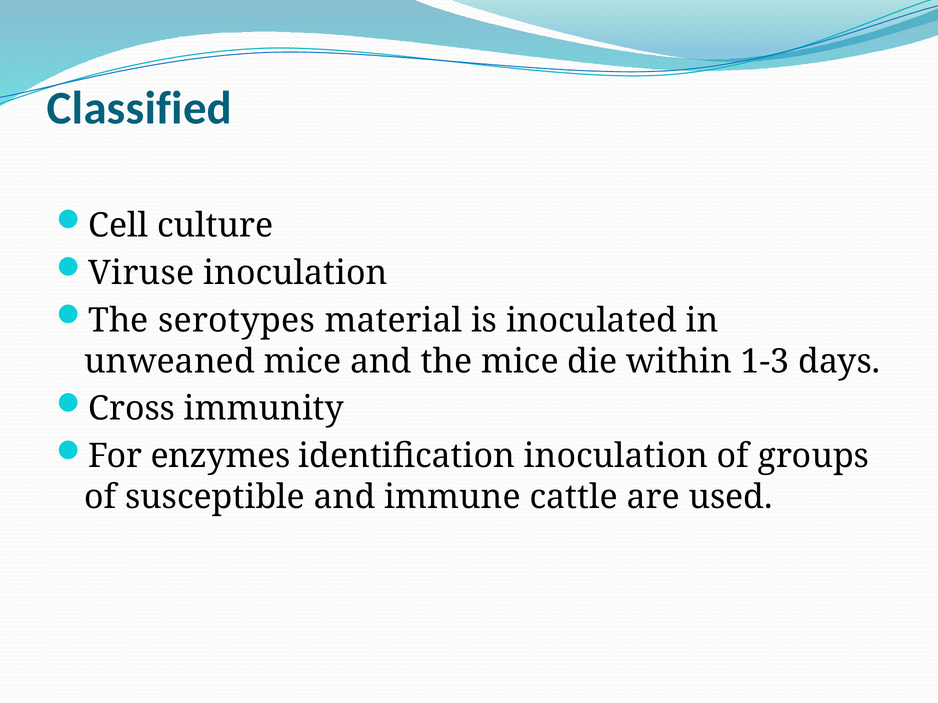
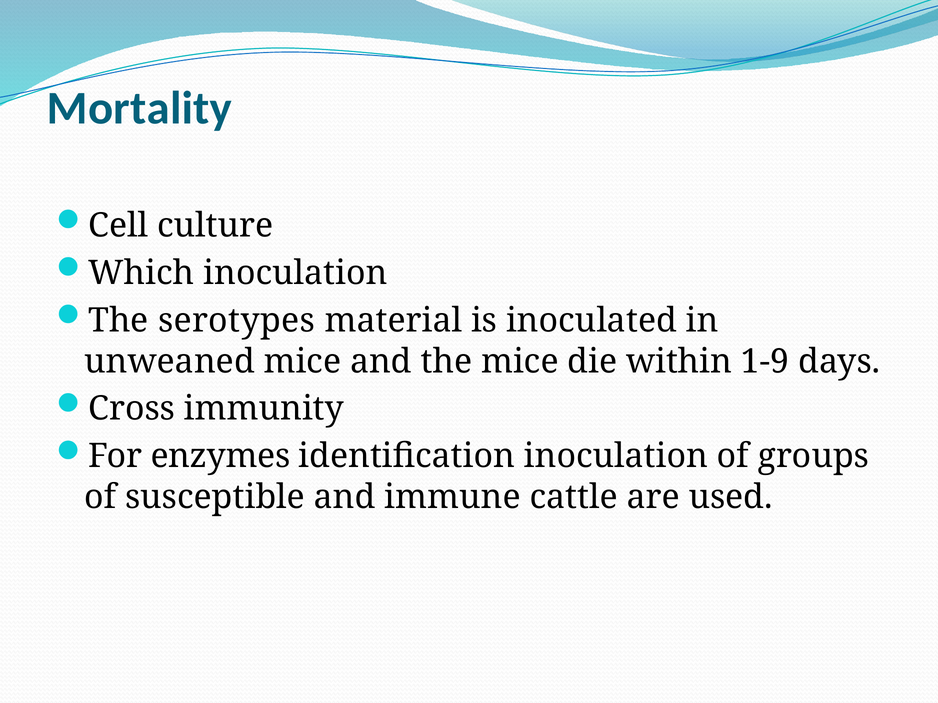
Classified: Classified -> Mortality (139, 108)
Viruse: Viruse -> Which (141, 273)
1-3: 1-3 -> 1-9 (765, 362)
